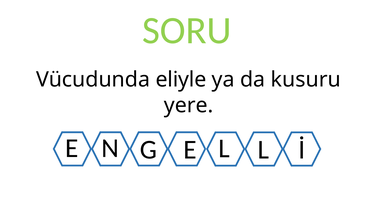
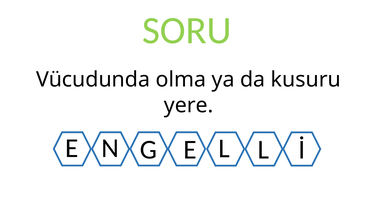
eliyle: eliyle -> olma (181, 80)
